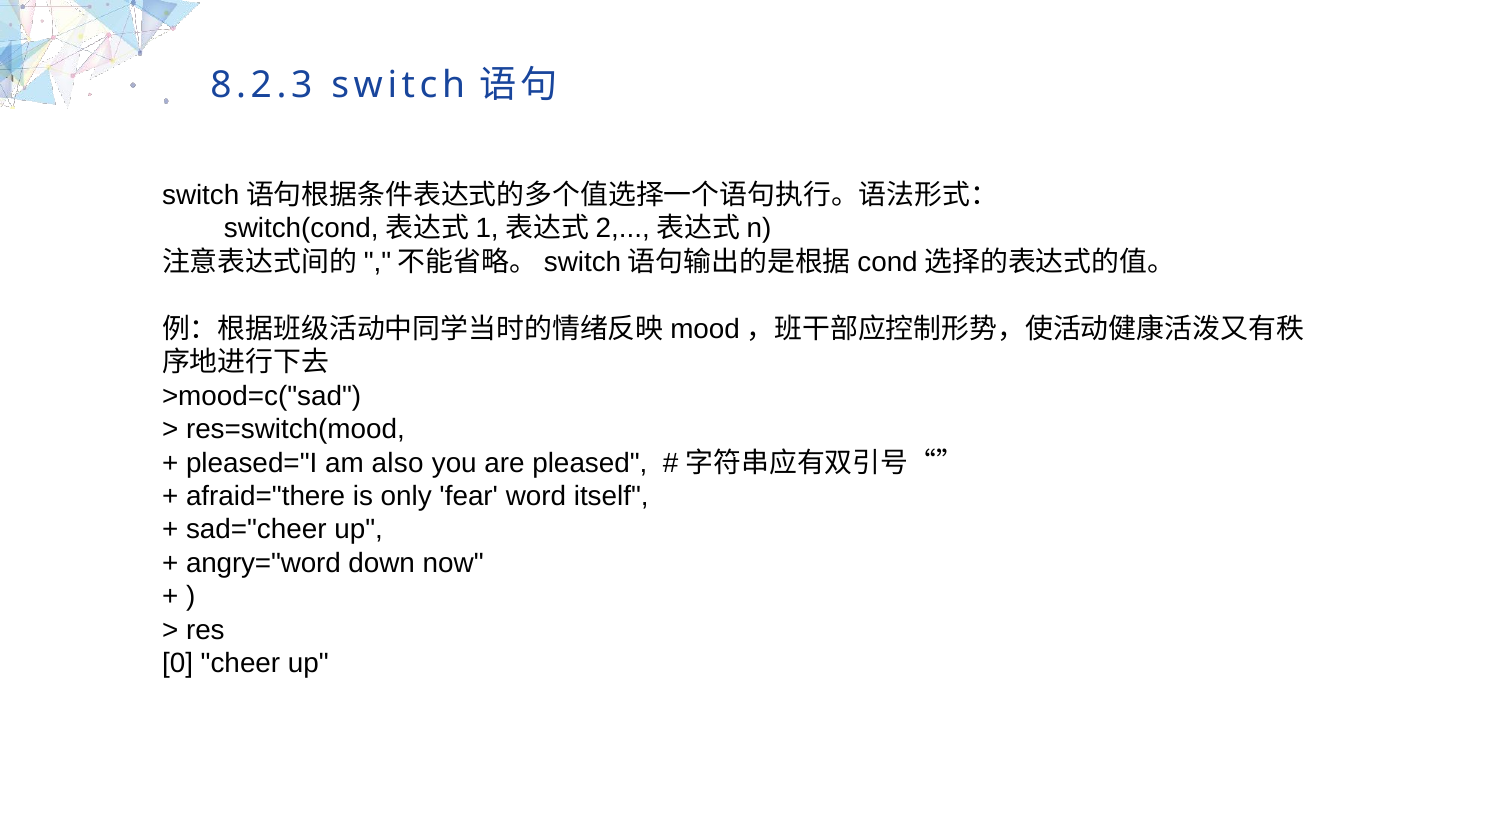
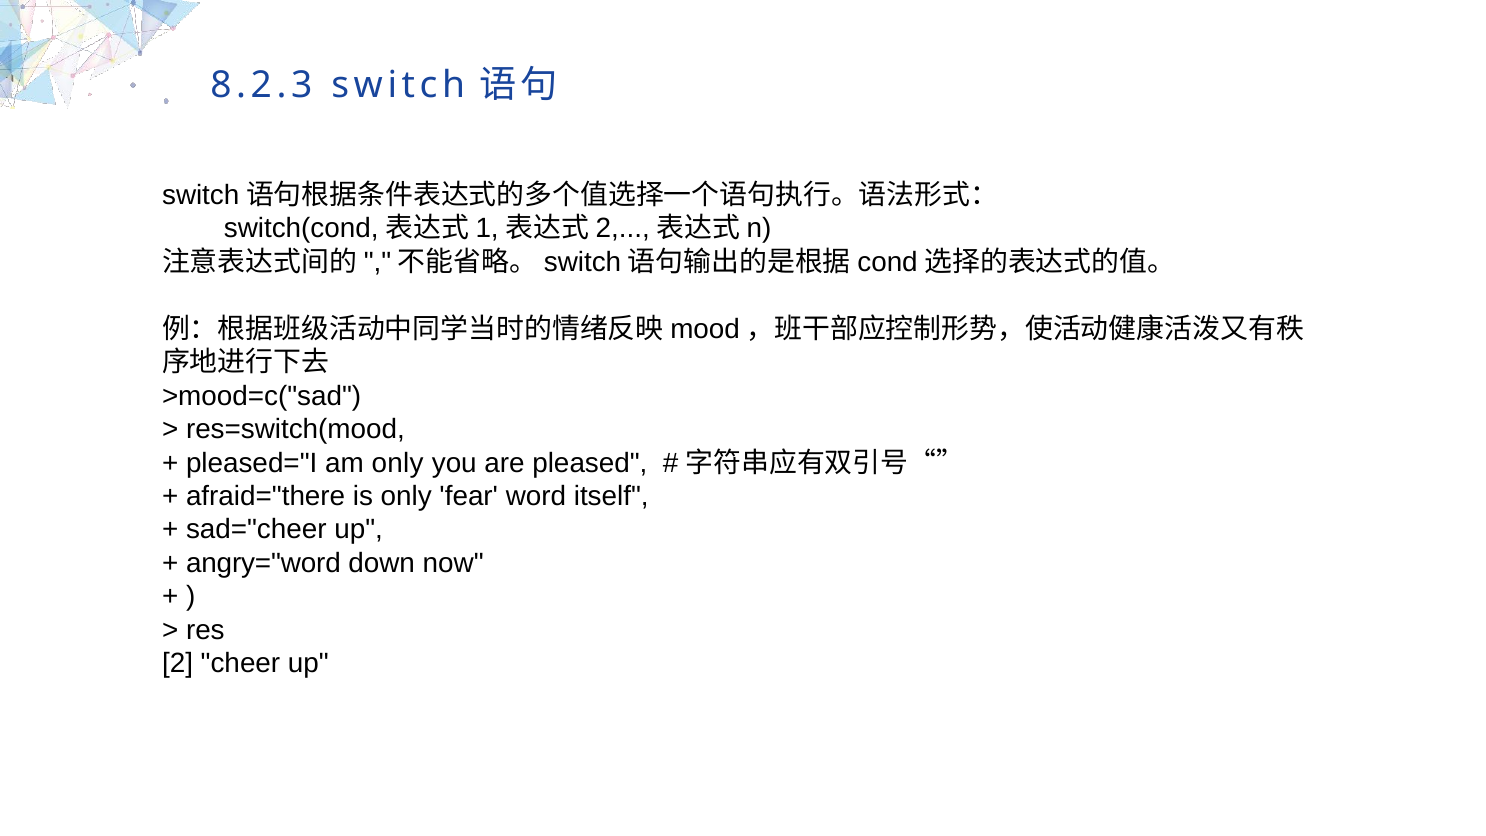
am also: also -> only (398, 463)
0: 0 -> 2 (178, 663)
